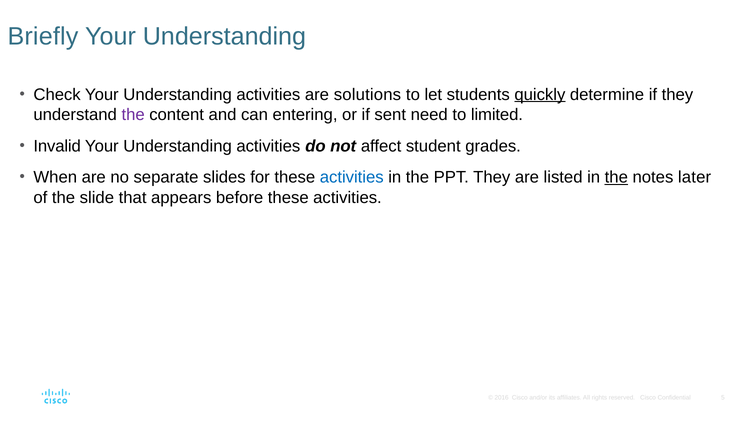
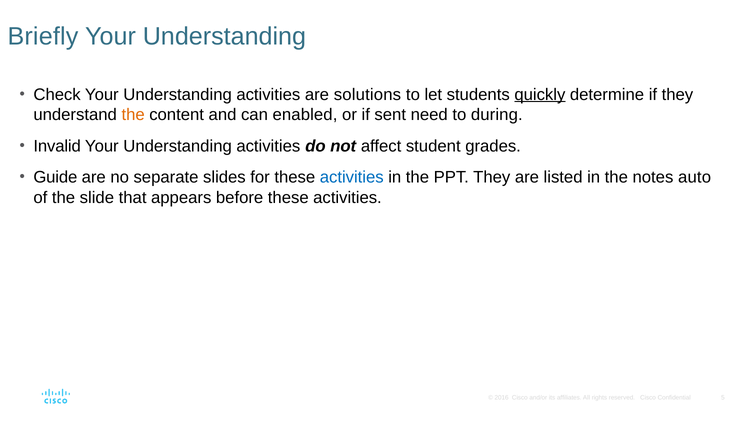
the colour: purple -> orange (133, 115)
entering: entering -> enabled (305, 115)
limited: limited -> during (497, 115)
When: When -> Guide (55, 177)
the underline: present -> none (616, 177)
later: later -> auto (695, 177)
